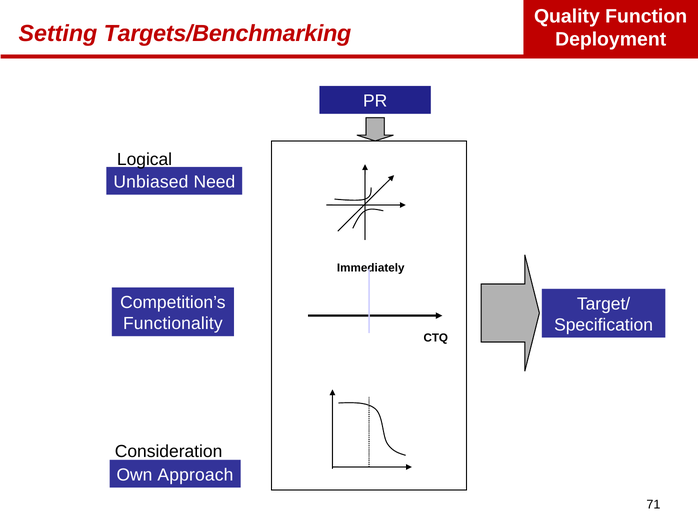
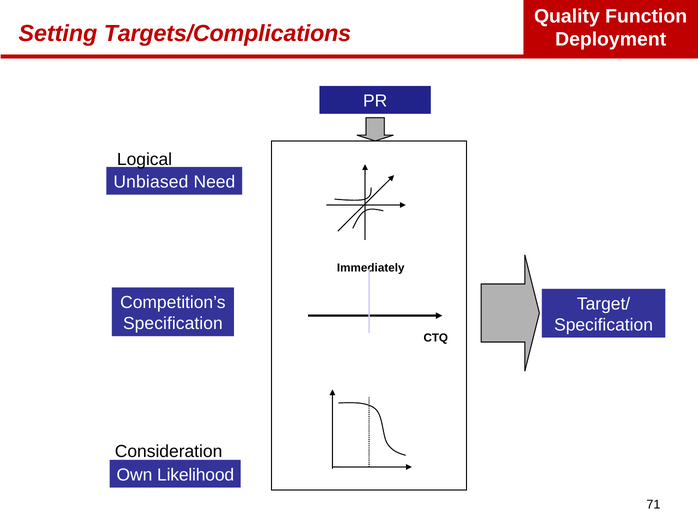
Targets/Benchmarking: Targets/Benchmarking -> Targets/Complications (227, 34)
Functionality: Functionality -> Specification (173, 323)
Approach: Approach -> Likelihood (196, 474)
